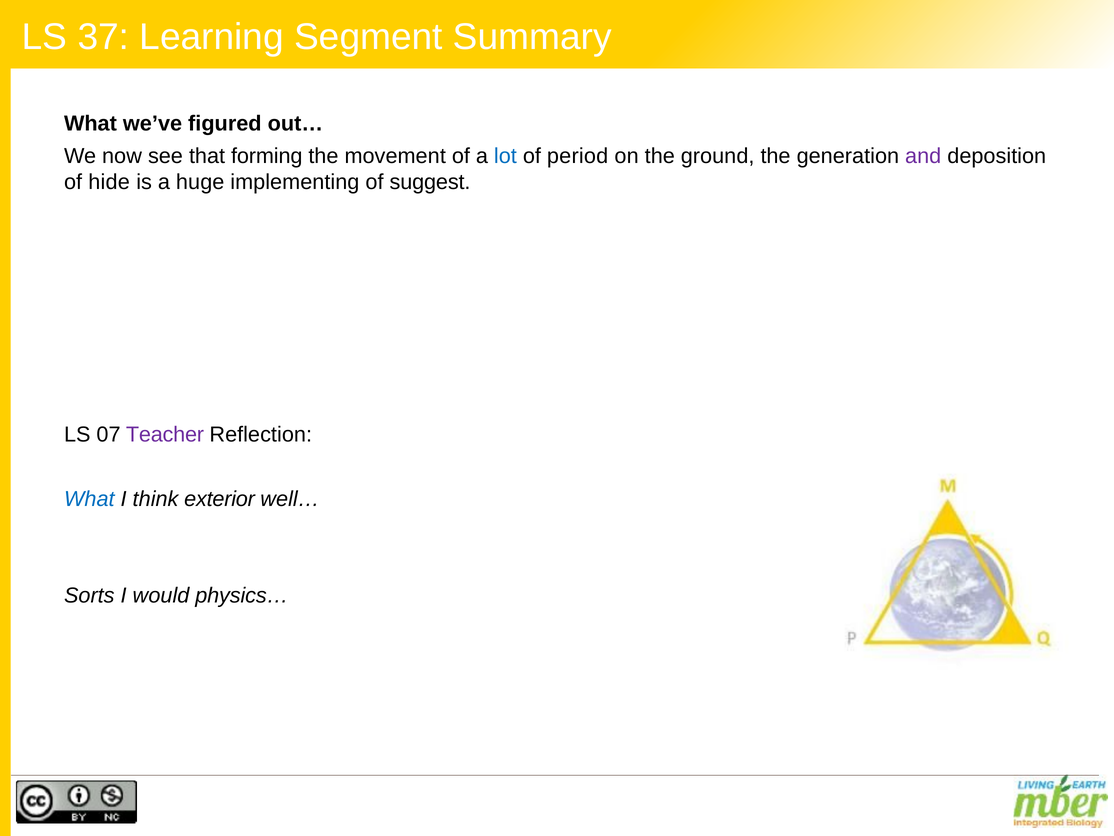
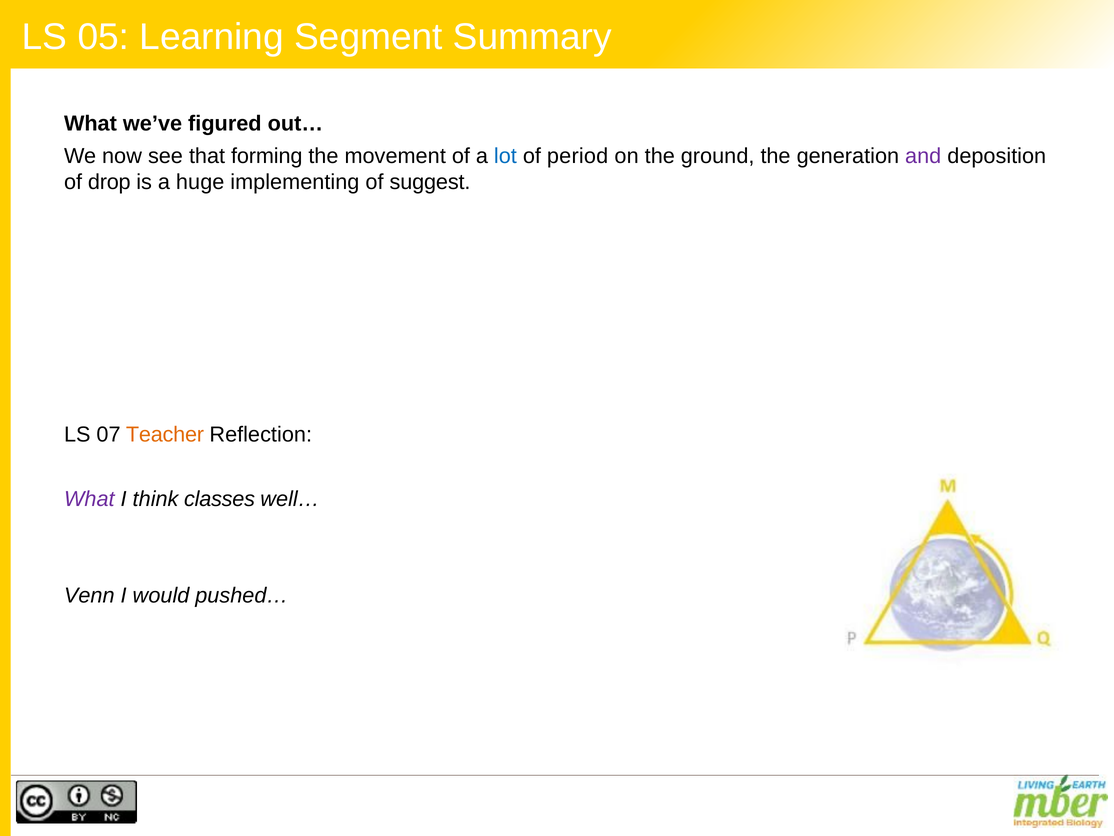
37: 37 -> 05 (103, 37)
hide: hide -> drop (109, 182)
Teacher colour: purple -> orange (165, 434)
What colour: blue -> purple (89, 499)
exterior: exterior -> classes (220, 499)
Sorts: Sorts -> Venn (89, 595)
physics…: physics… -> pushed… (242, 595)
